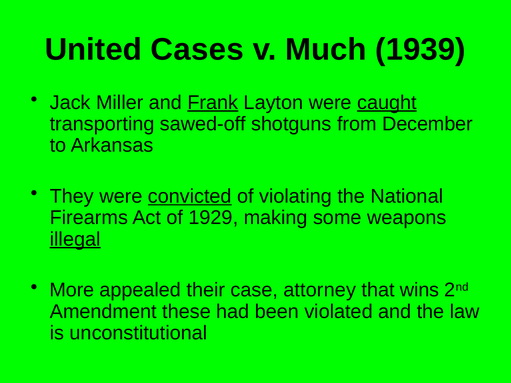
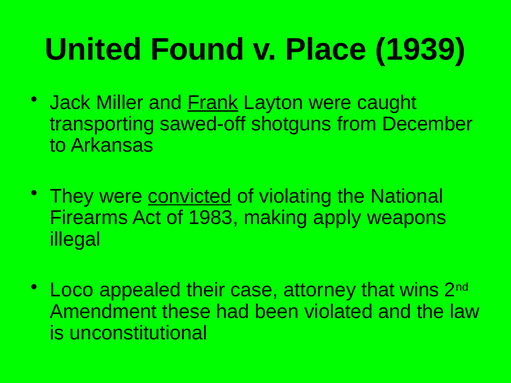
Cases: Cases -> Found (197, 49)
Much: Much -> Place (326, 49)
caught underline: present -> none (387, 103)
1929: 1929 -> 1983 (213, 218)
some: some -> apply (337, 218)
illegal underline: present -> none (75, 239)
More: More -> Loco (72, 290)
